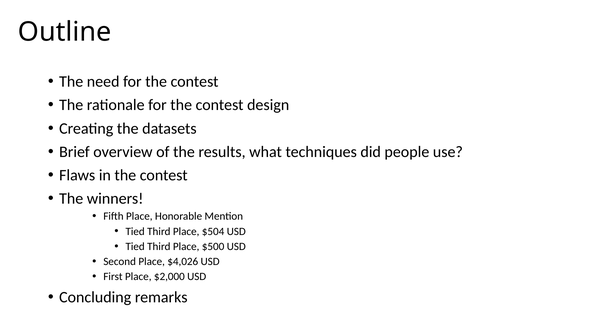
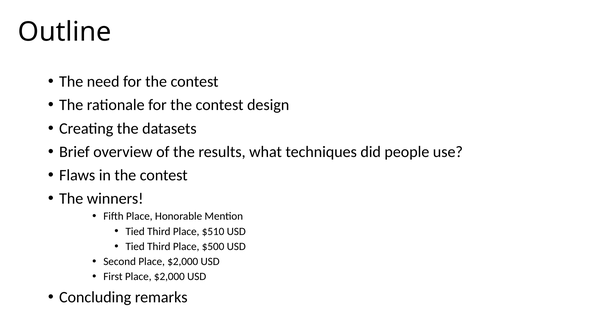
$504: $504 -> $510 (213, 231)
Second Place $4,026: $4,026 -> $2,000 (183, 261)
